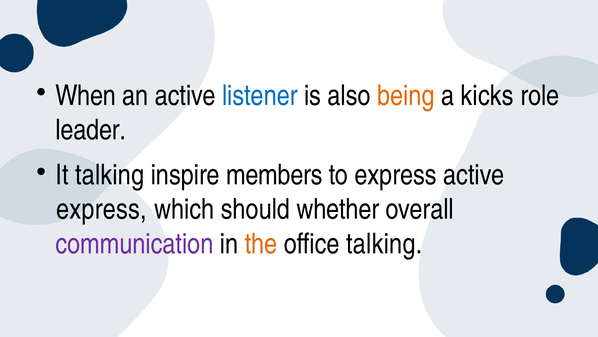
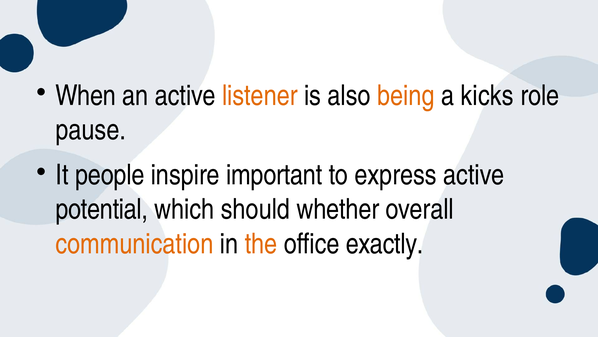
listener colour: blue -> orange (260, 95)
leader: leader -> pause (91, 130)
It talking: talking -> people (110, 175)
members: members -> important (274, 175)
express: express -> potential (102, 209)
communication colour: purple -> orange (134, 244)
office talking: talking -> exactly (385, 244)
